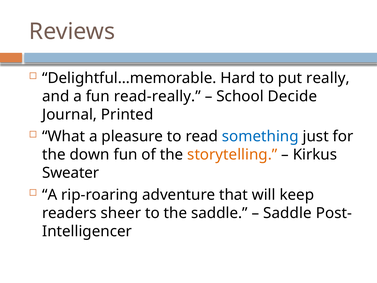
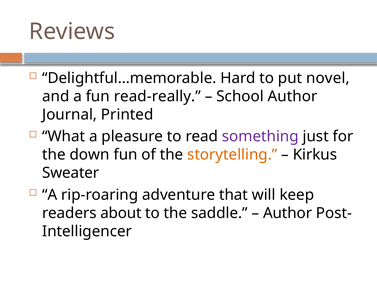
really: really -> novel (328, 78)
School Decide: Decide -> Author (292, 96)
something colour: blue -> purple (260, 136)
sheer: sheer -> about (121, 213)
Saddle: Saddle -> Author (288, 213)
